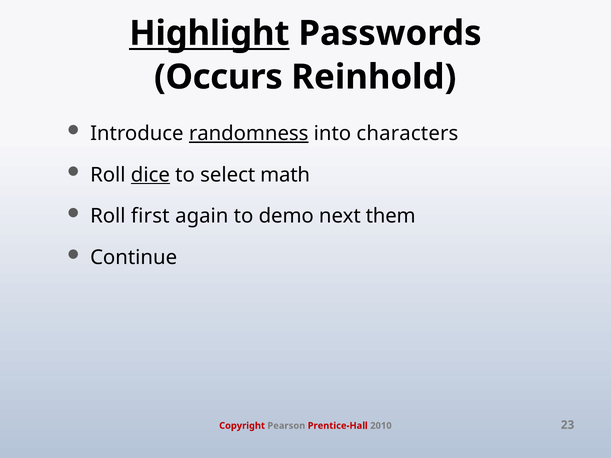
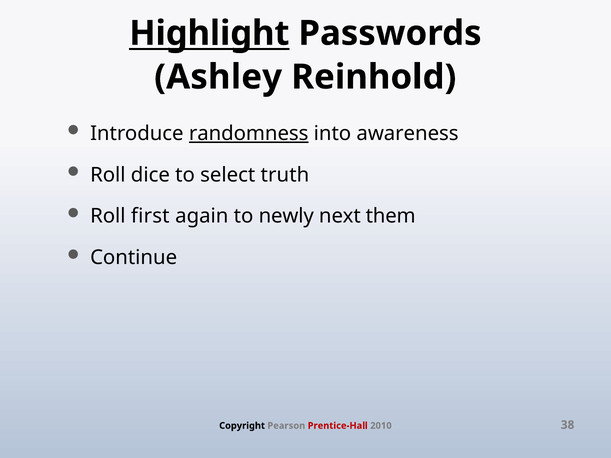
Occurs: Occurs -> Ashley (218, 77)
characters: characters -> awareness (408, 133)
dice underline: present -> none (150, 175)
math: math -> truth (285, 175)
demo: demo -> newly (286, 216)
Copyright colour: red -> black (242, 426)
23: 23 -> 38 (568, 425)
